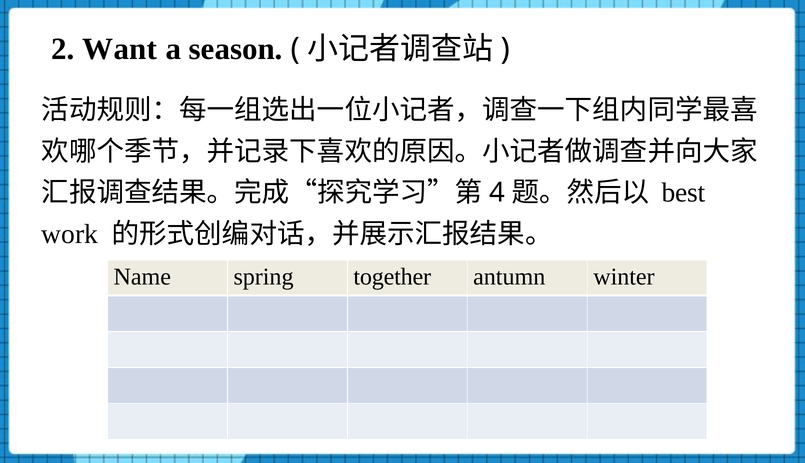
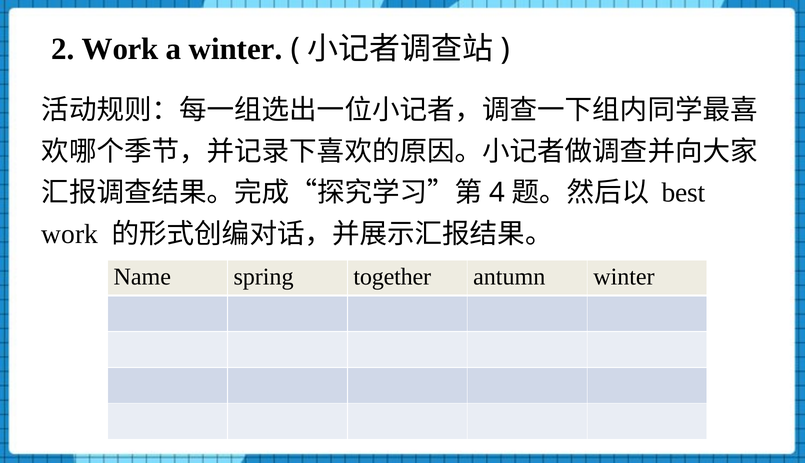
2 Want: Want -> Work (120, 49)
a season: season -> winter (236, 49)
